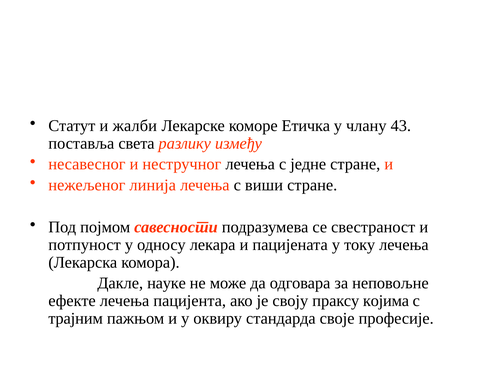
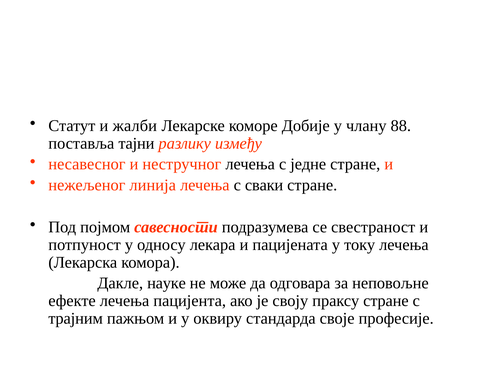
Етичка: Етичка -> Добије (306, 126)
43: 43 -> 88 (401, 126)
света: света -> тајни (136, 143)
виши: виши -> сваки (264, 185)
праксу којима: којима -> стране (386, 301)
